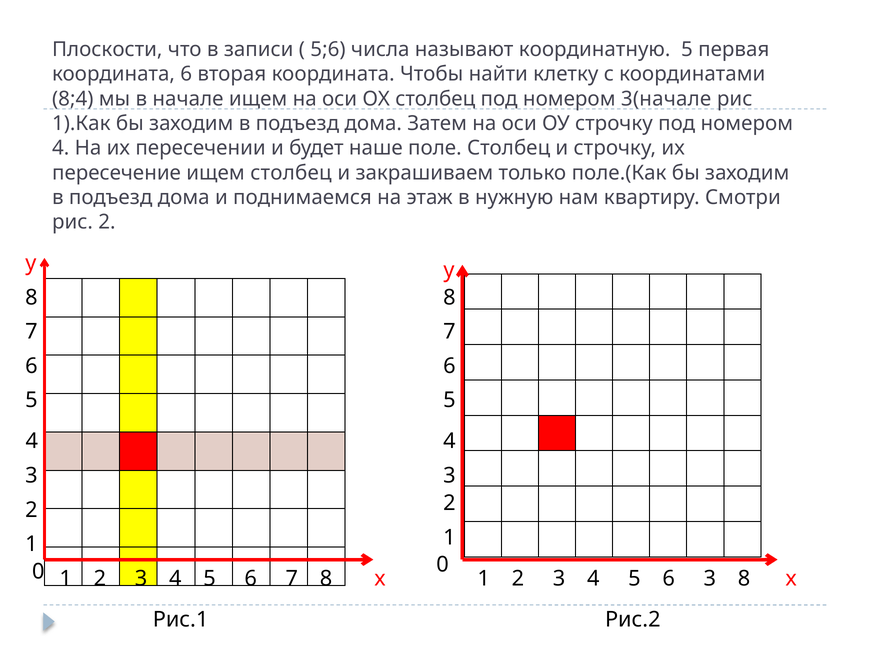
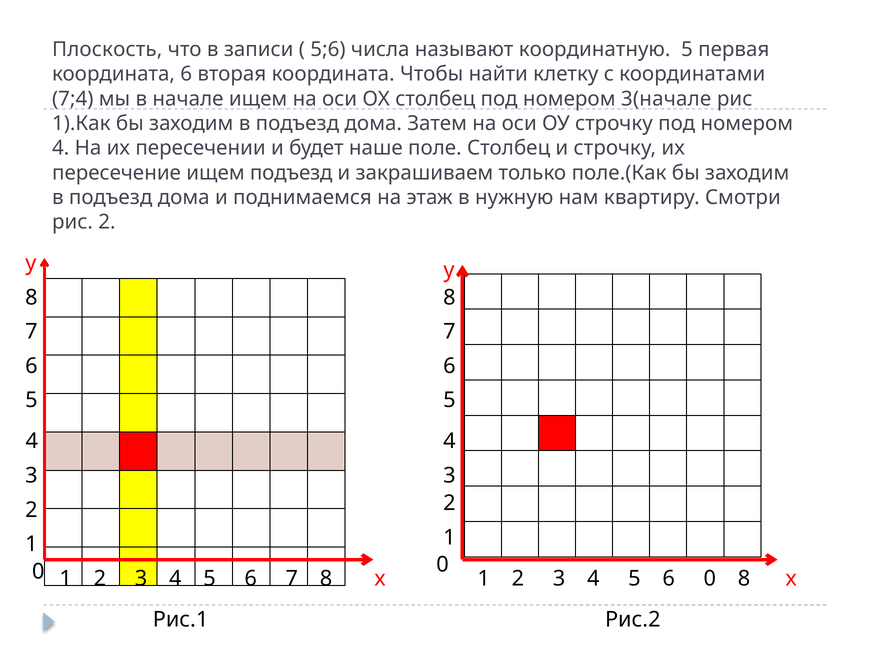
Плоскости: Плоскости -> Плоскость (107, 49)
8;4: 8;4 -> 7;4 (73, 99)
ищем столбец: столбец -> подъезд (291, 173)
6 3: 3 -> 0 (710, 578)
